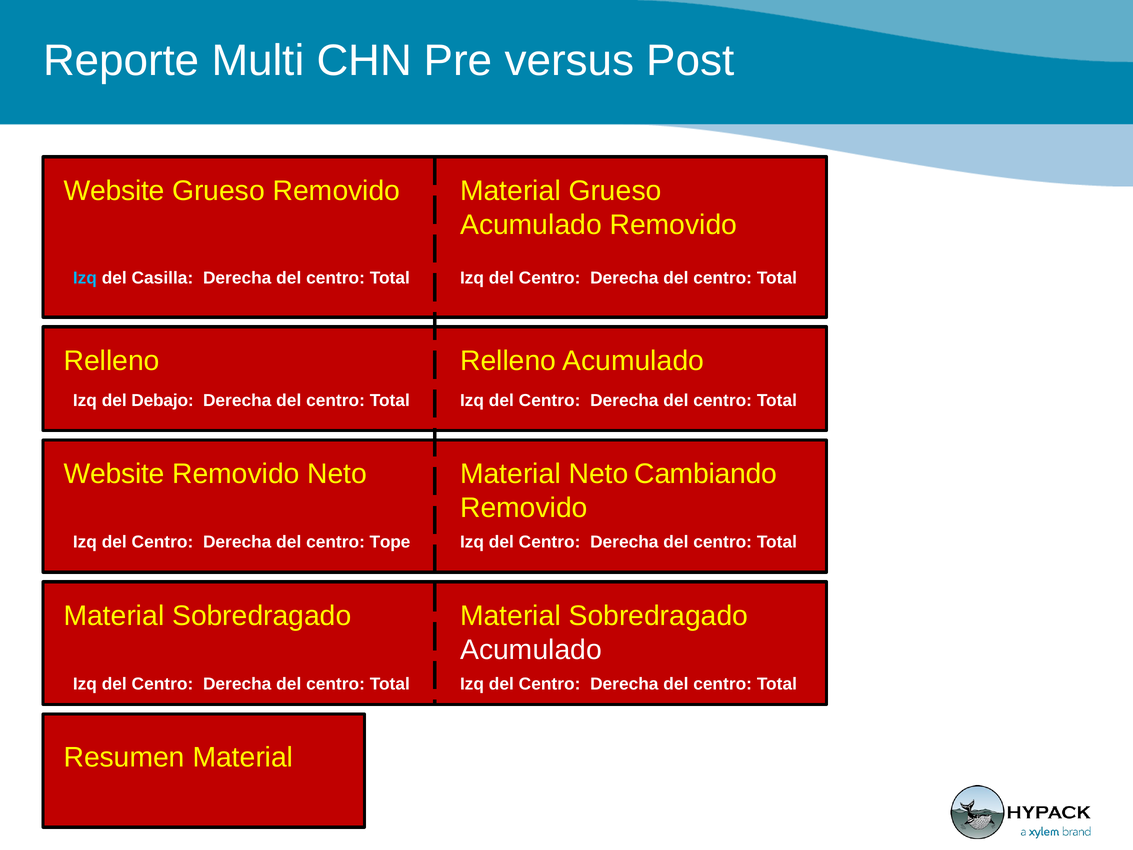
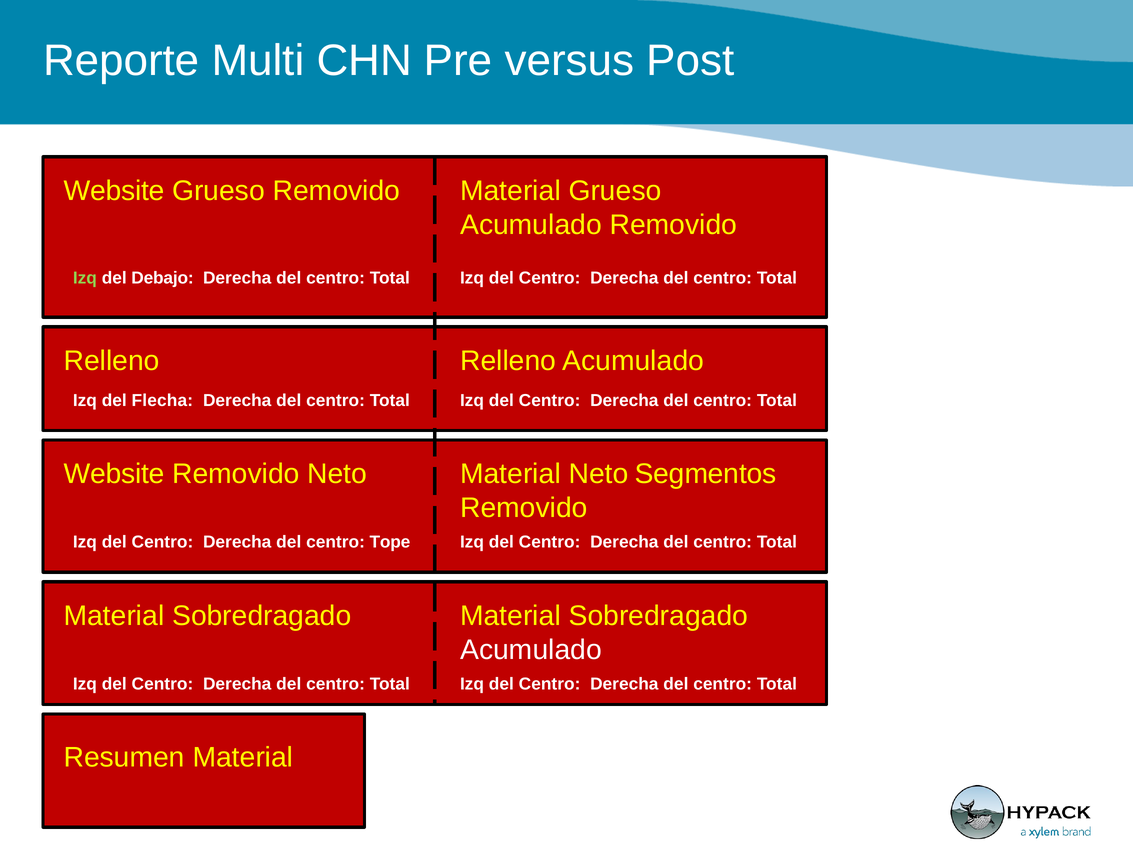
Izq colour: light blue -> light green (85, 278)
Casilla: Casilla -> Debajo (163, 278)
Debajo: Debajo -> Flecha (162, 400)
Cambiando: Cambiando -> Segmentos (706, 474)
